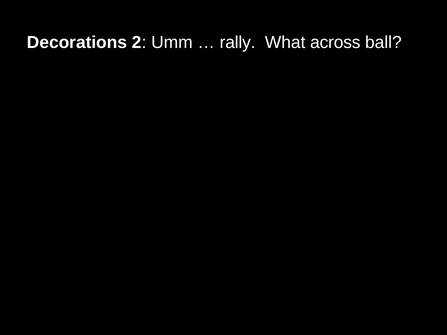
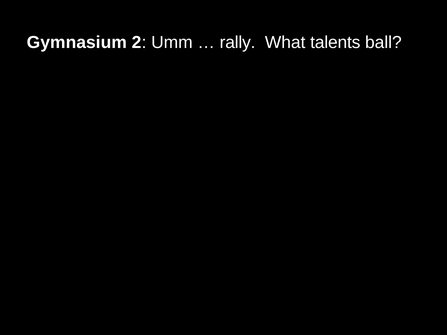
Decorations: Decorations -> Gymnasium (77, 43)
across: across -> talents (335, 43)
